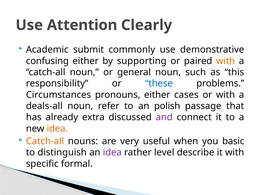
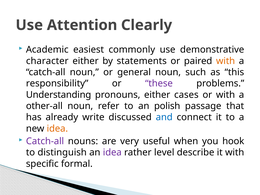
submit: submit -> easiest (89, 50)
confusing: confusing -> character (47, 61)
supporting: supporting -> statements (142, 61)
these colour: blue -> purple (159, 83)
Circumstances: Circumstances -> Understanding (59, 95)
deals-all: deals-all -> other-all (44, 106)
extra: extra -> write (93, 117)
and colour: purple -> blue (164, 117)
Catch-all colour: orange -> purple (45, 141)
basic: basic -> hook (233, 141)
